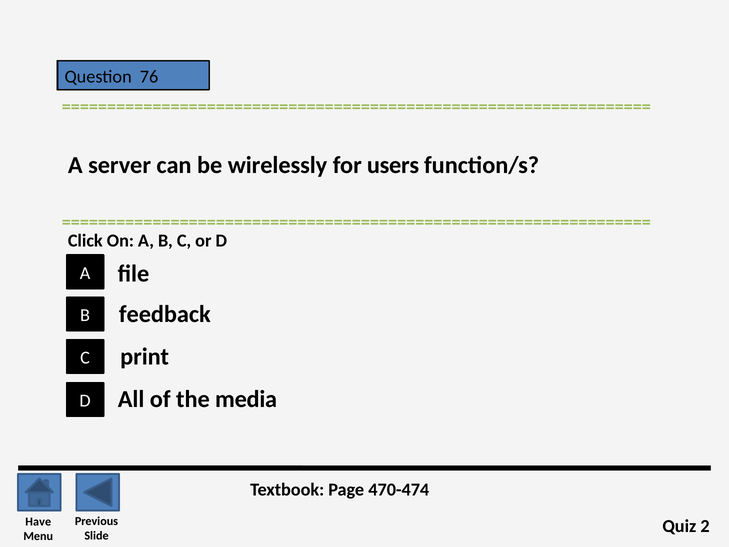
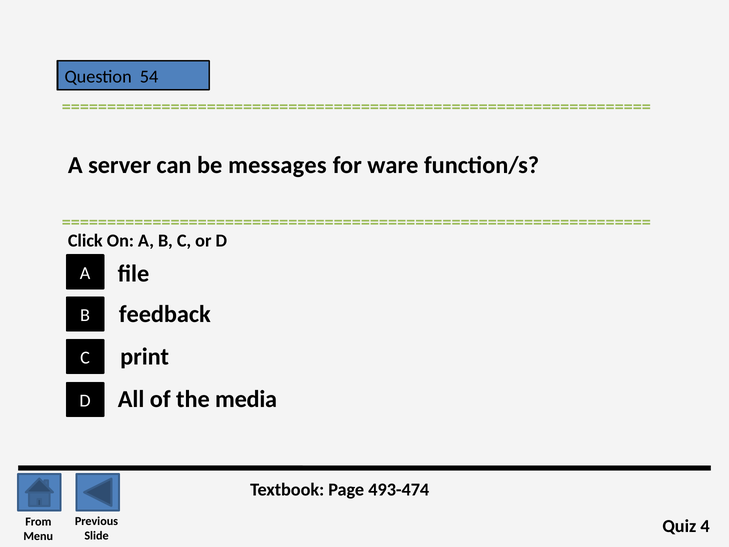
76: 76 -> 54 (149, 77)
wirelessly: wirelessly -> messages (277, 165)
users: users -> ware (393, 165)
470-474: 470-474 -> 493-474 (399, 490)
Have: Have -> From (38, 522)
2: 2 -> 4 (705, 526)
